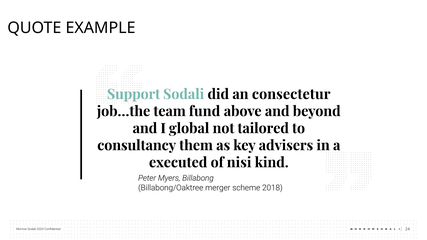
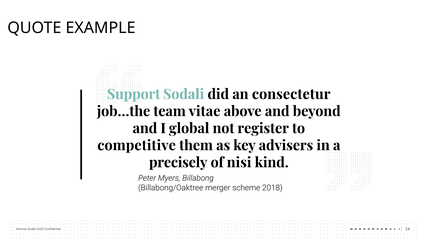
fund: fund -> vitae (205, 111)
tailored: tailored -> register (263, 129)
consultancy: consultancy -> competitive (137, 146)
executed: executed -> precisely (178, 163)
